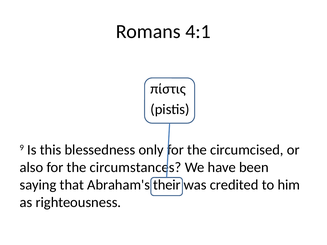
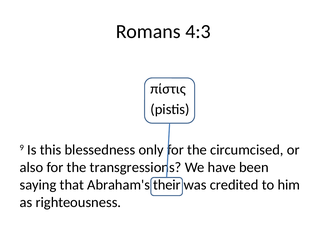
4:1: 4:1 -> 4:3 (198, 32)
circumstances: circumstances -> transgressions (136, 168)
